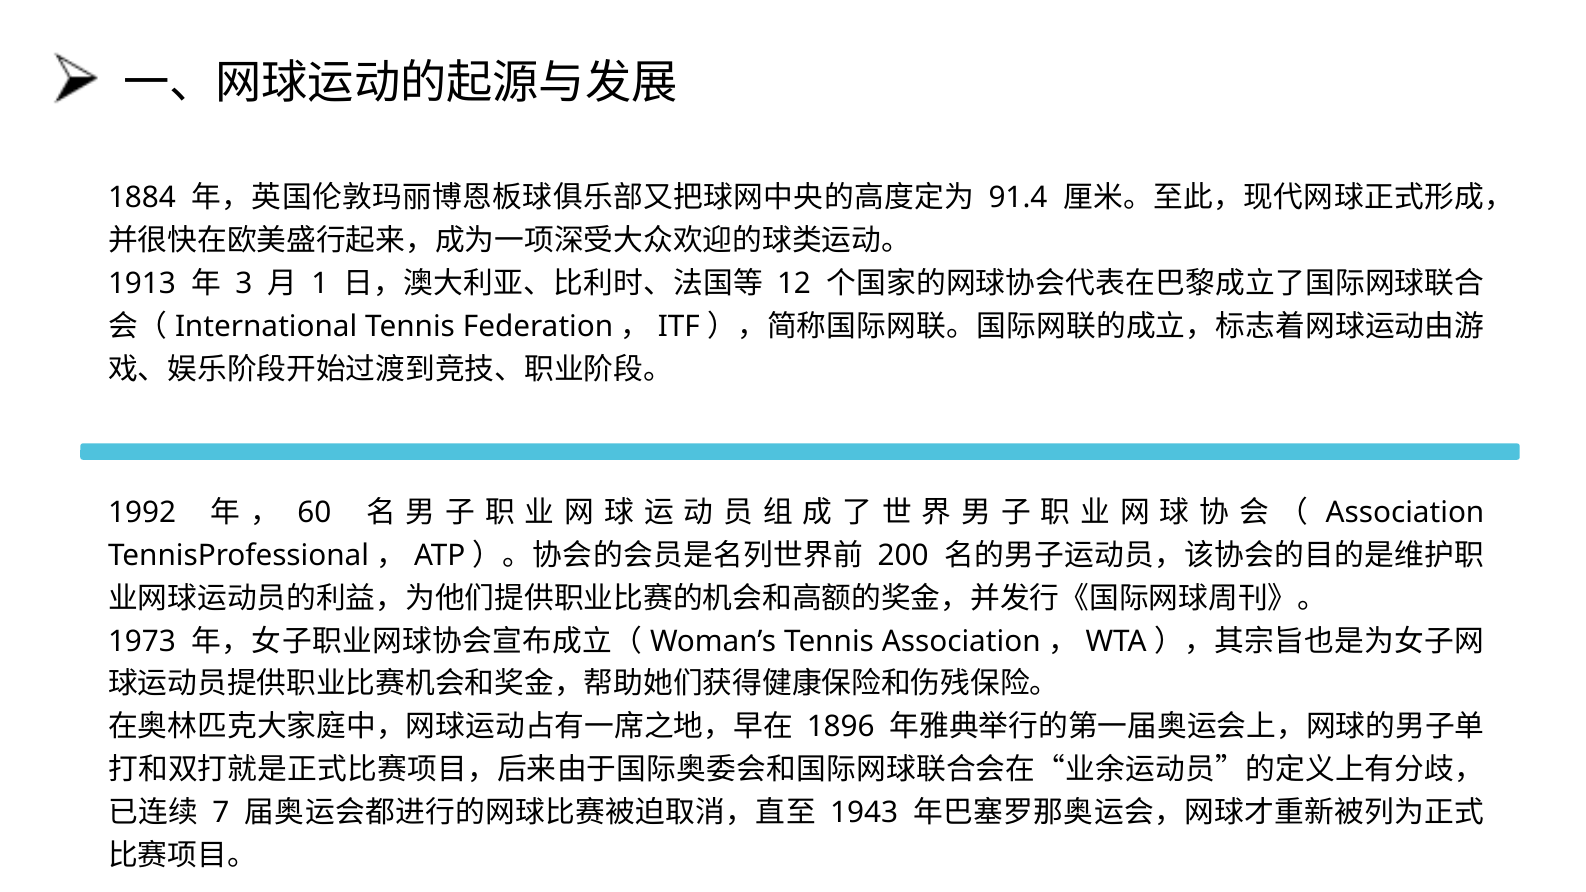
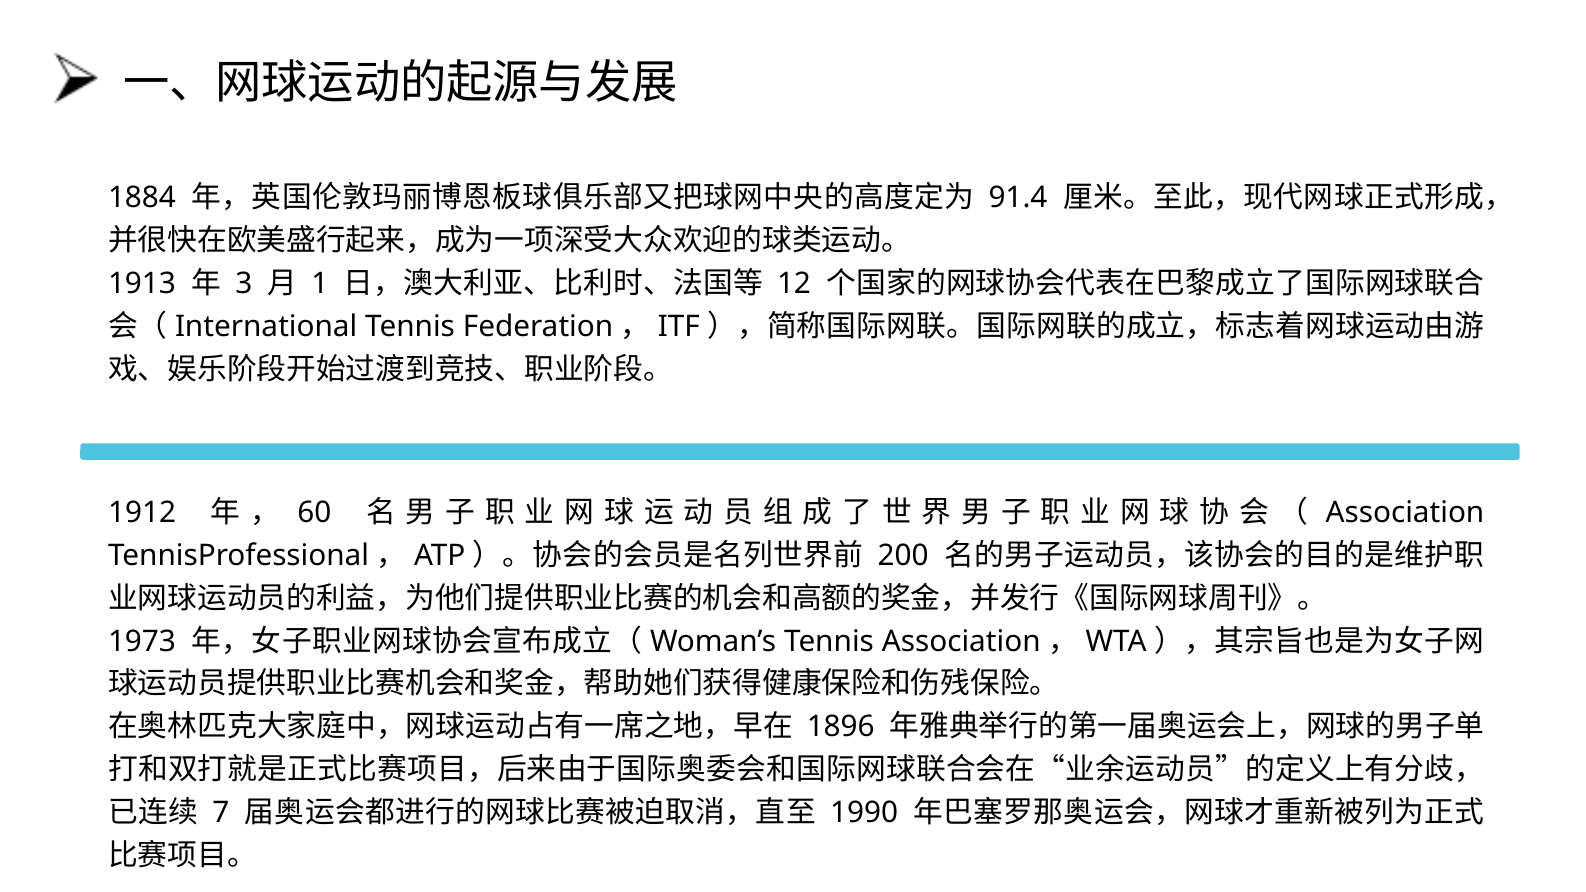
1992: 1992 -> 1912 (142, 513)
1943: 1943 -> 1990 (864, 813)
